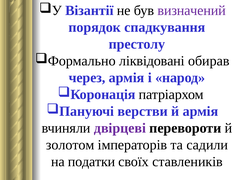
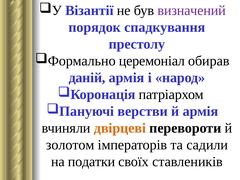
ліквідовані: ліквідовані -> церемоніал (152, 61)
через: через -> даній (87, 78)
двірцеві colour: purple -> orange (120, 128)
